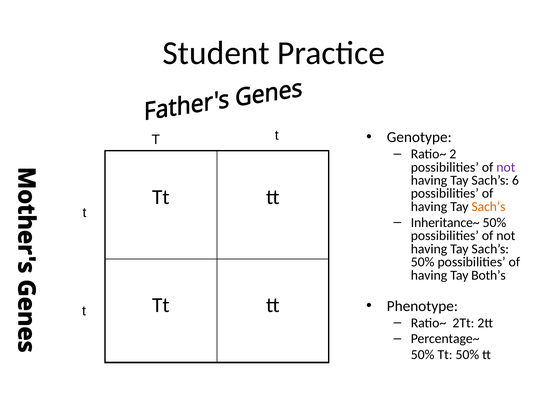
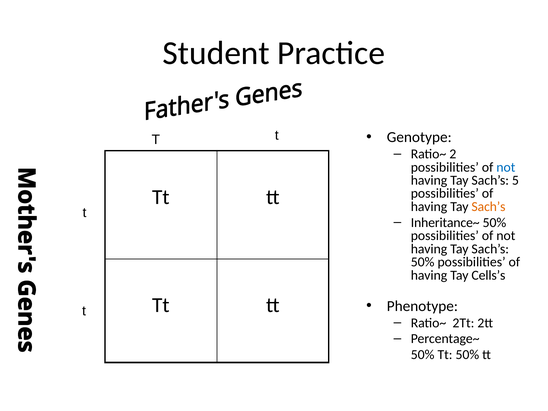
not colour: purple -> blue (506, 167)
6: 6 -> 5 (515, 180)
Both’s: Both’s -> Cells’s (488, 275)
